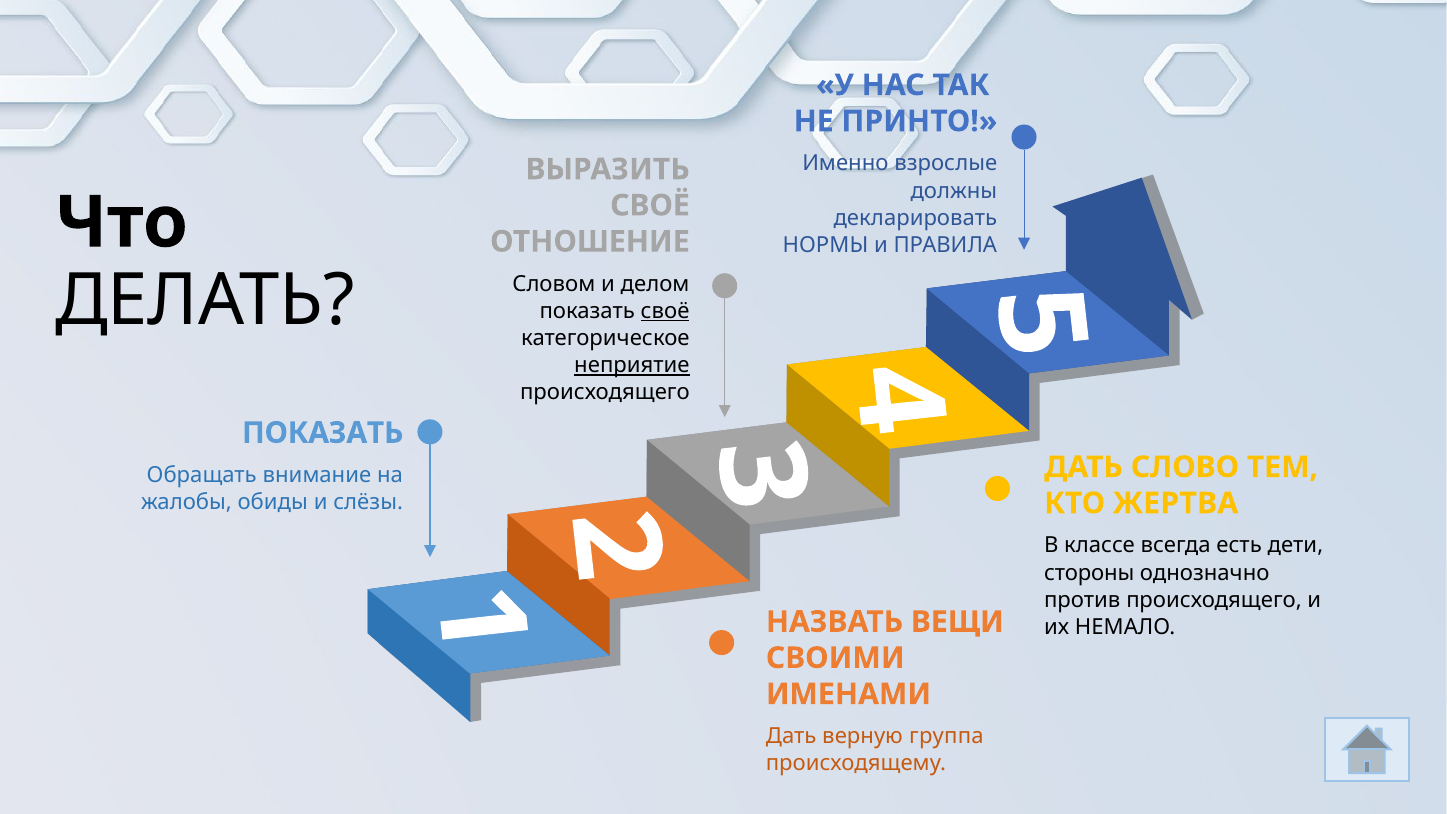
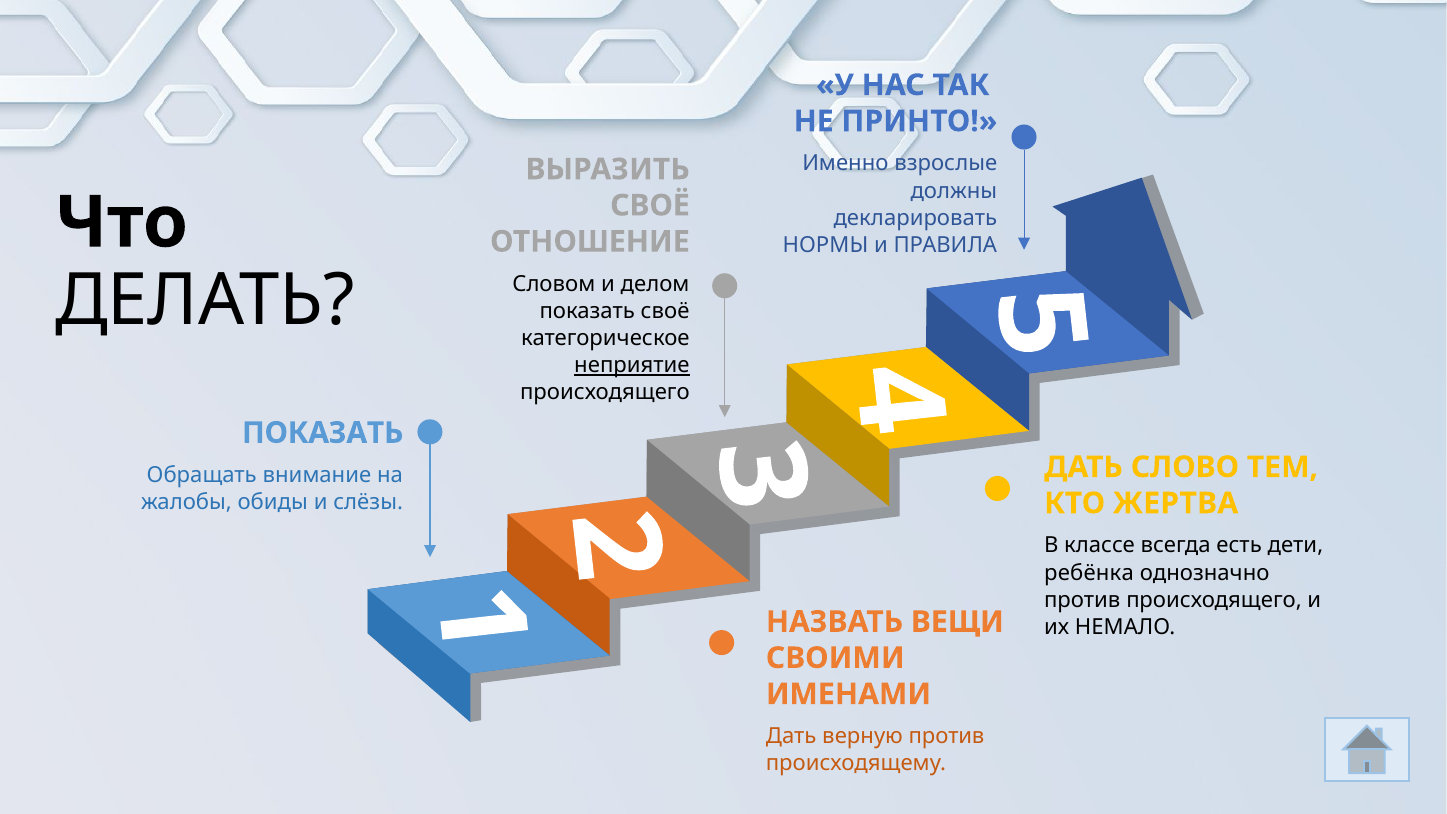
своё underline: present -> none (665, 311)
стороны: стороны -> ребёнка (1089, 573)
верную группа: группа -> против (947, 737)
